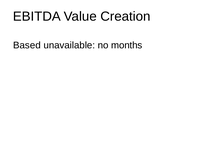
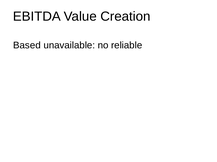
months: months -> reliable (127, 46)
